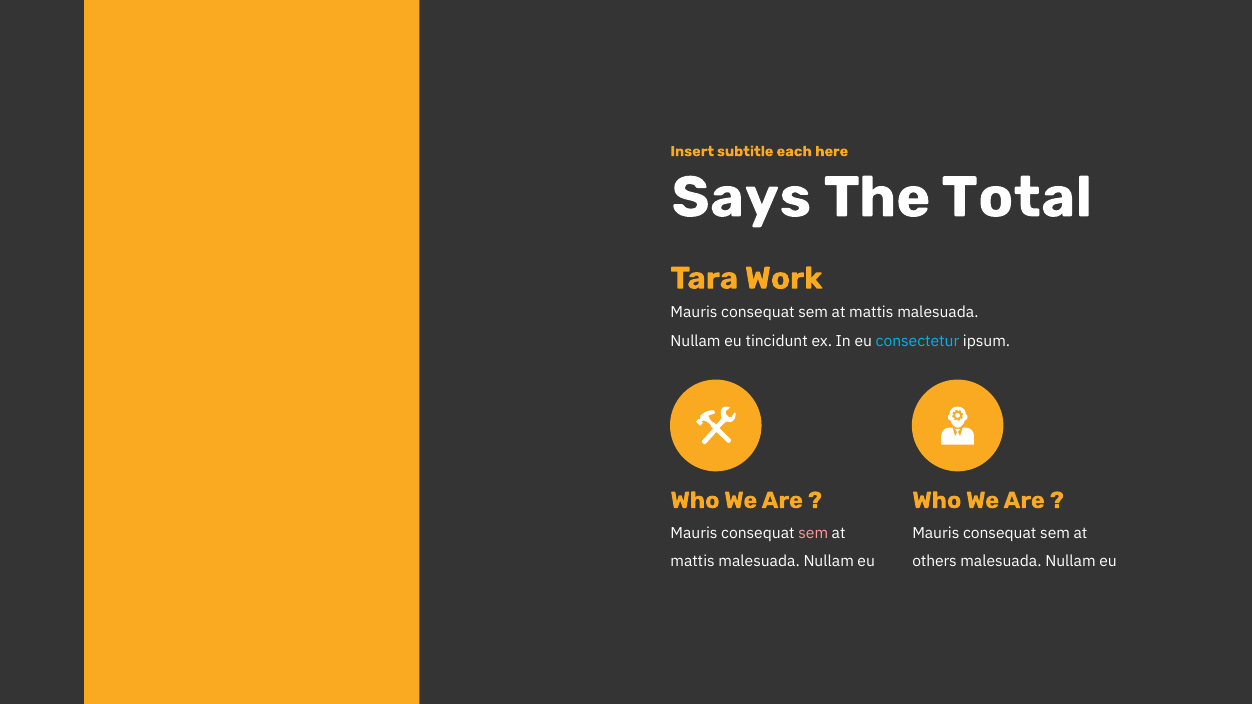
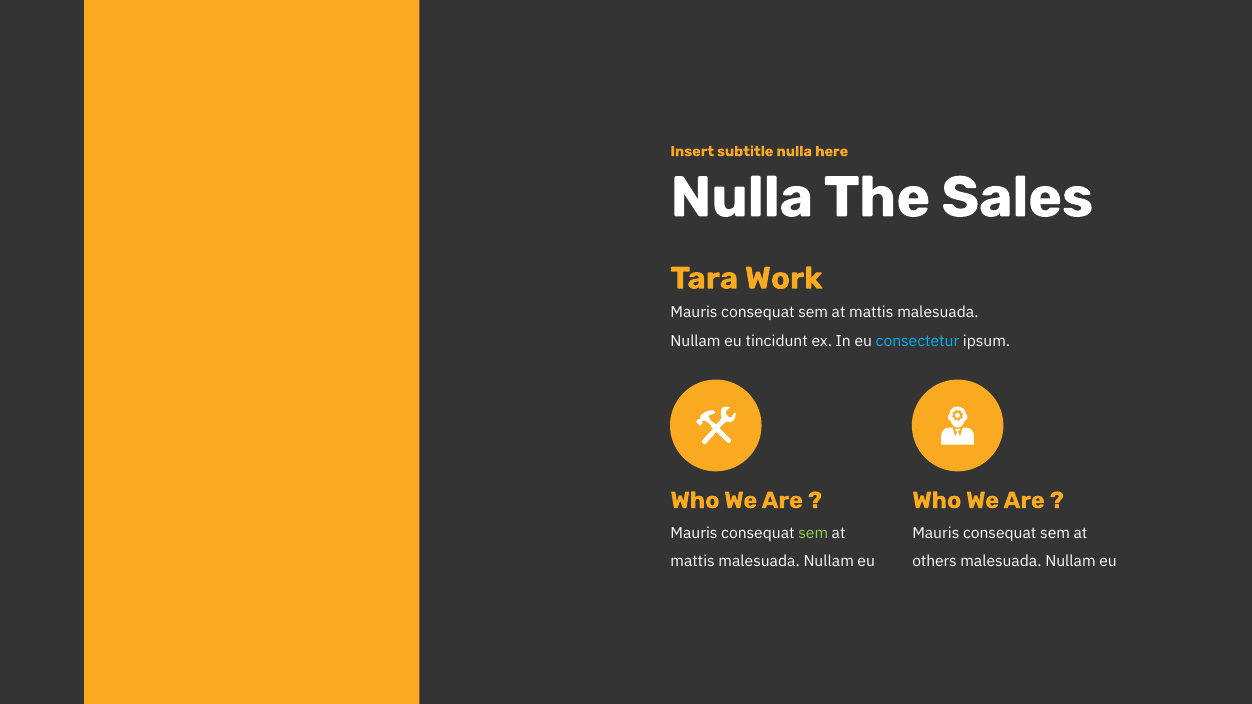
subtitle each: each -> nulla (794, 151)
Says: Says -> Nulla (742, 198)
Total: Total -> Sales (1017, 198)
sem colour: pink -> light green (813, 533)
